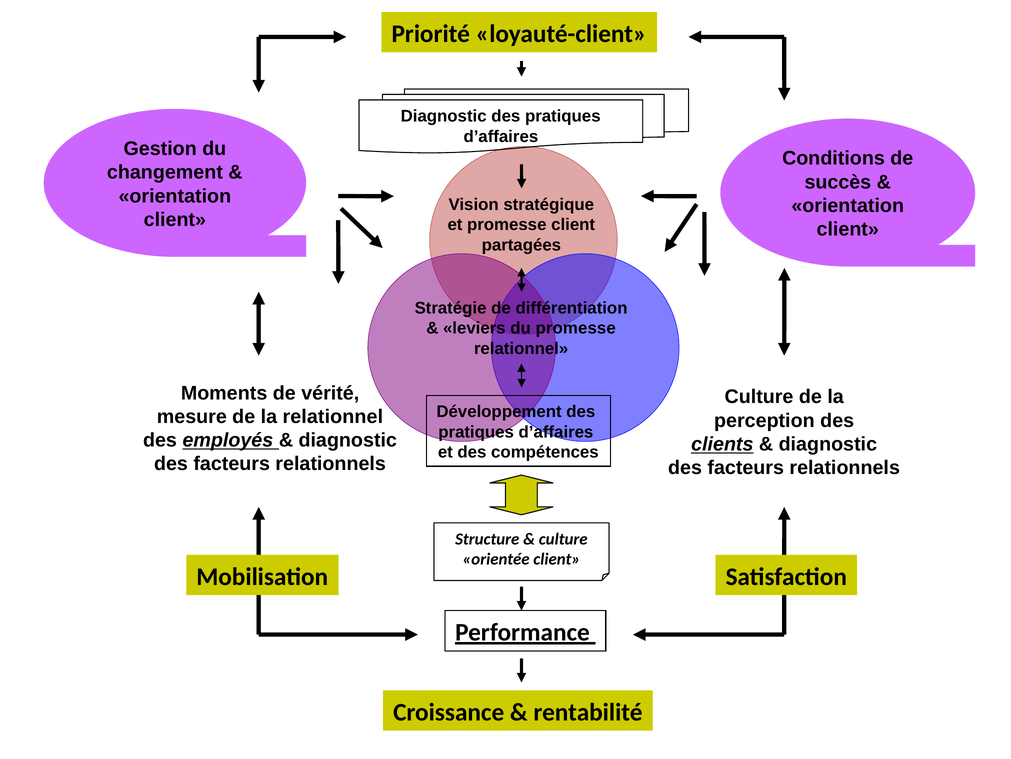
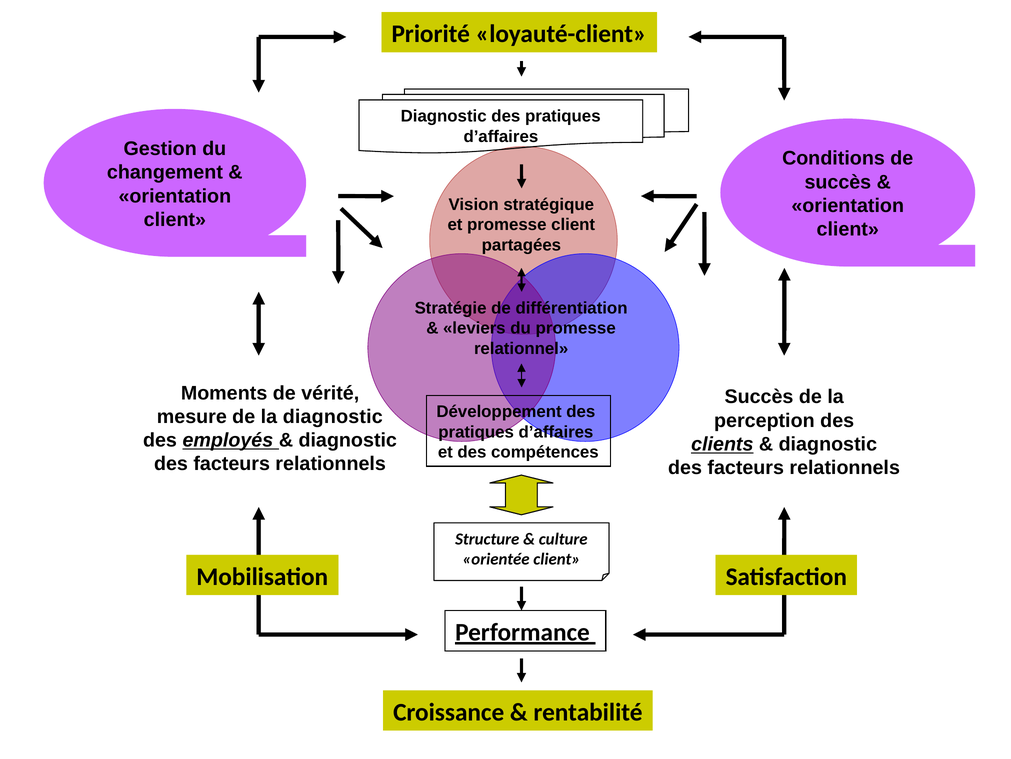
Culture: Culture -> Succès (759, 397)
la relationnel: relationnel -> diagnostic (333, 416)
